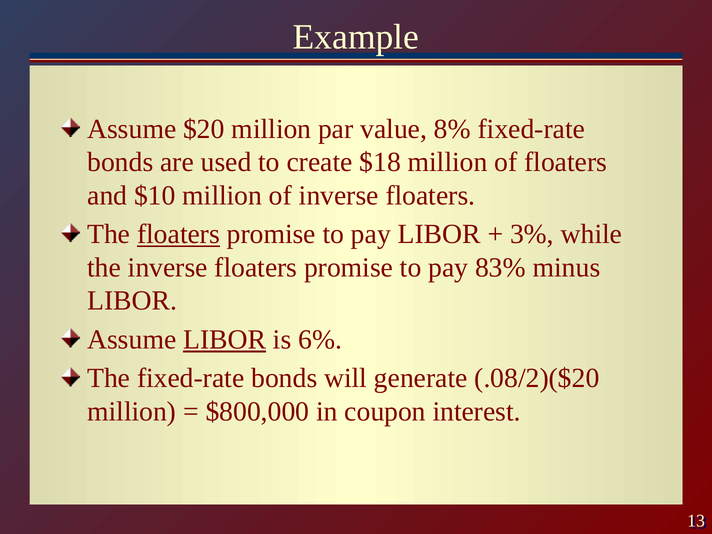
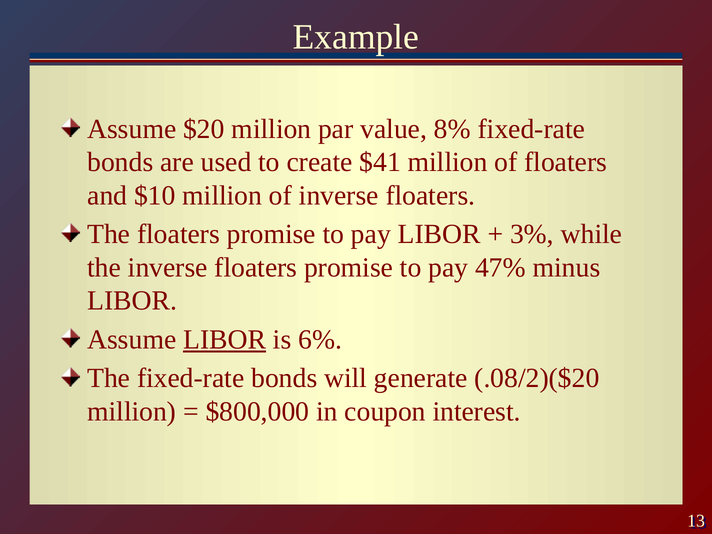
$18: $18 -> $41 (380, 162)
floaters underline: present -> none (178, 234)
83%: 83% -> 47% (500, 267)
